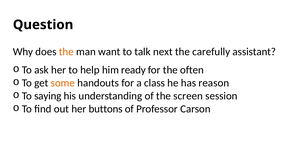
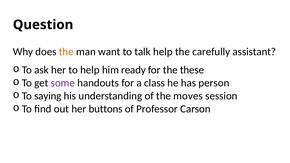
talk next: next -> help (163, 52)
often: often -> these (192, 70)
some colour: orange -> purple (63, 83)
reason: reason -> person (214, 83)
screen: screen -> moves (188, 96)
